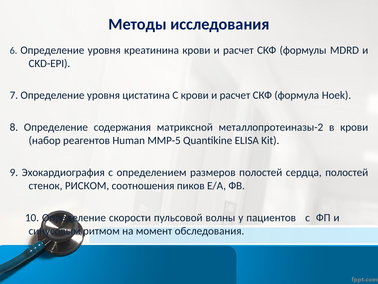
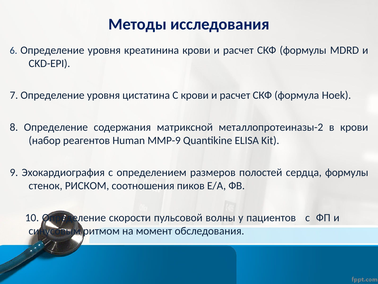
MMP-5: MMP-5 -> MMP-9 (164, 140)
сердца полостей: полостей -> формулы (347, 172)
